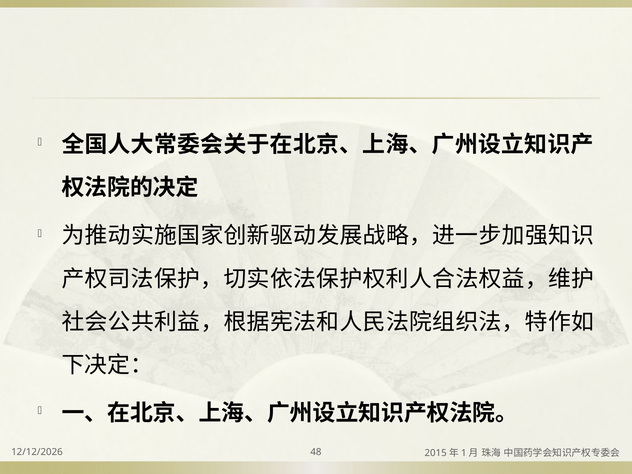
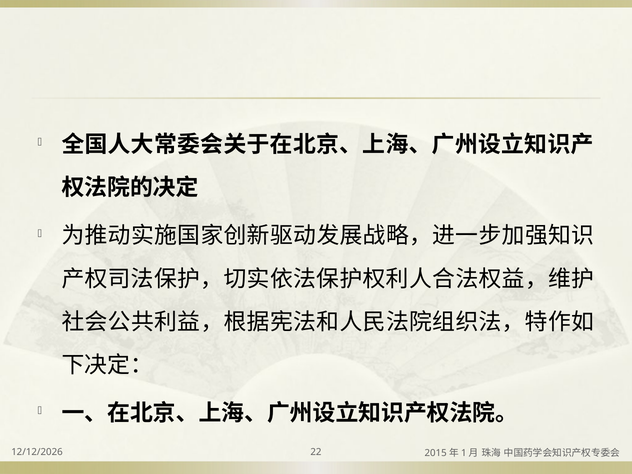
48: 48 -> 22 (316, 452)
